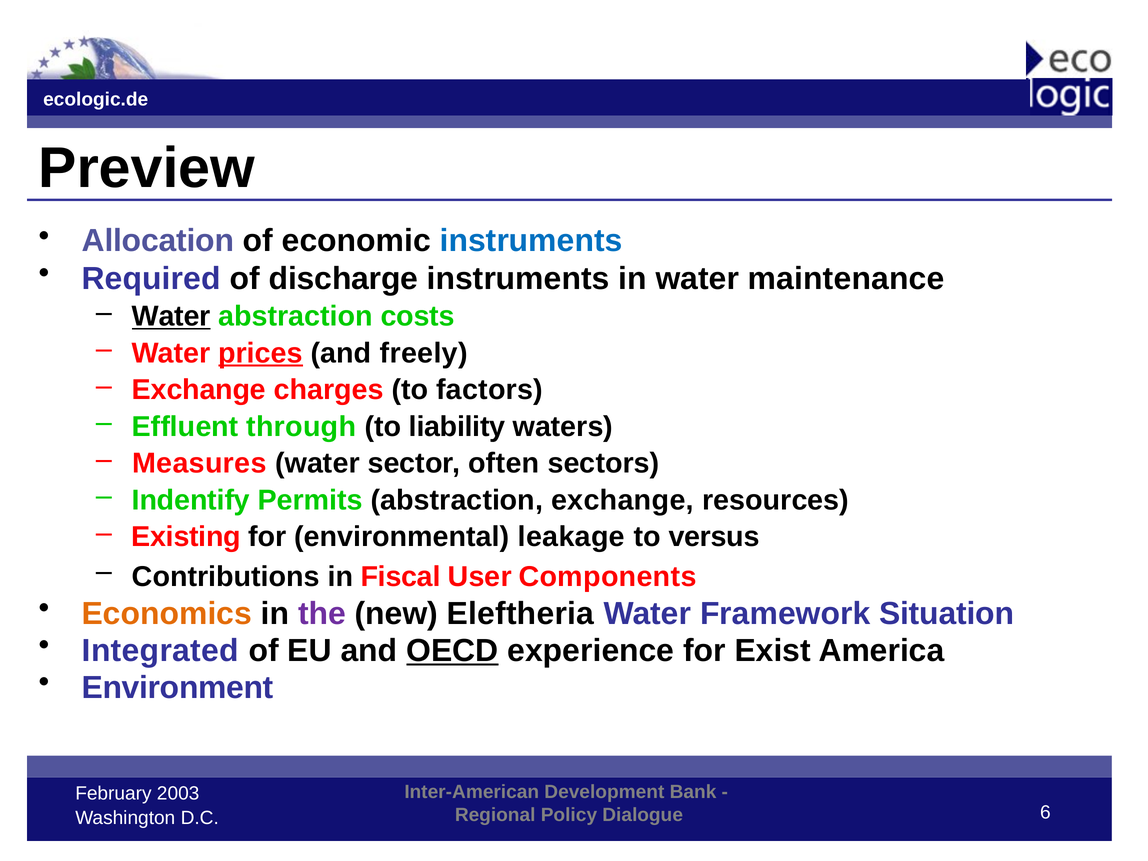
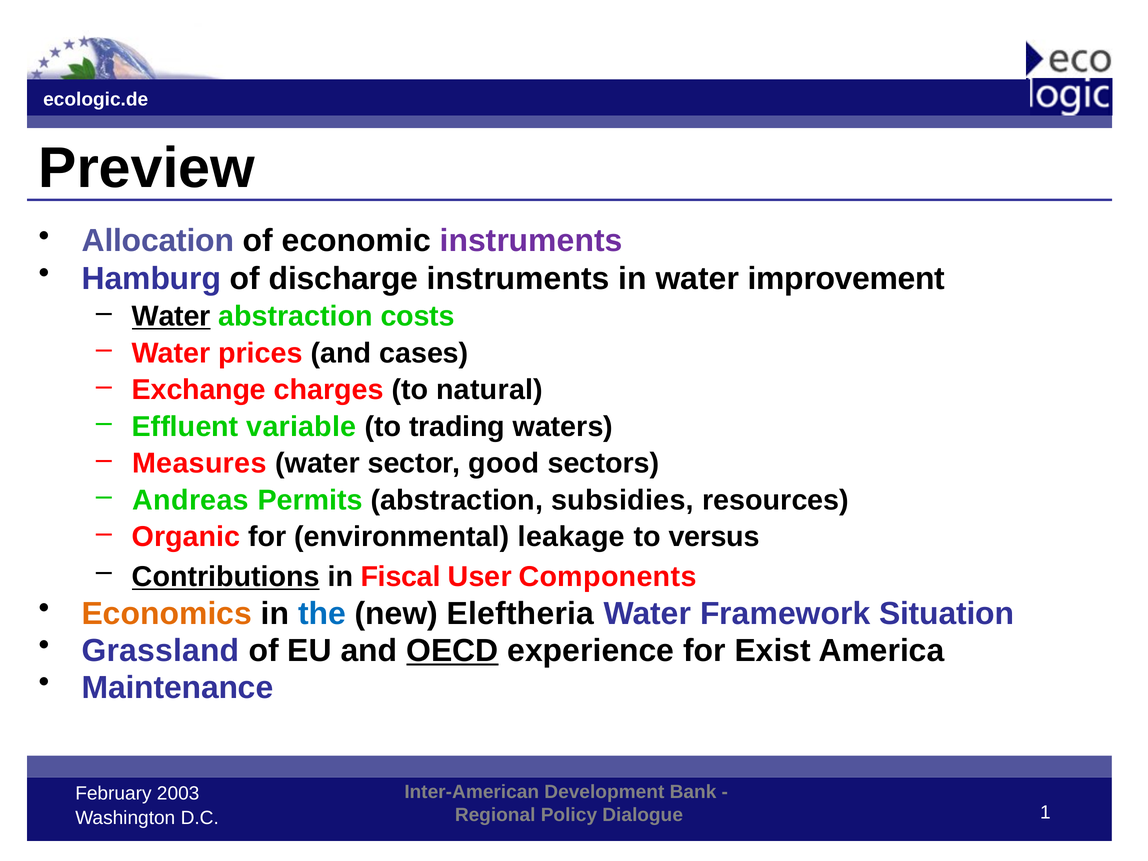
instruments colour: blue -> purple (531, 241)
Required: Required -> Hamburg (151, 279)
maintenance: maintenance -> improvement (846, 279)
prices underline: present -> none (261, 353)
freely: freely -> cases (424, 353)
factors: factors -> natural (490, 390)
through: through -> variable (301, 427)
liability: liability -> trading (457, 427)
often: often -> good (504, 463)
Indentify: Indentify -> Andreas (191, 500)
abstraction exchange: exchange -> subsidies (622, 500)
Existing: Existing -> Organic (186, 537)
Contributions underline: none -> present (226, 577)
the colour: purple -> blue (322, 614)
Integrated: Integrated -> Grassland (160, 651)
Environment: Environment -> Maintenance (177, 688)
6: 6 -> 1 (1045, 813)
